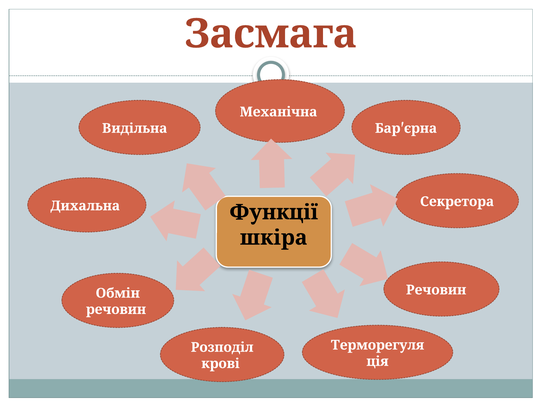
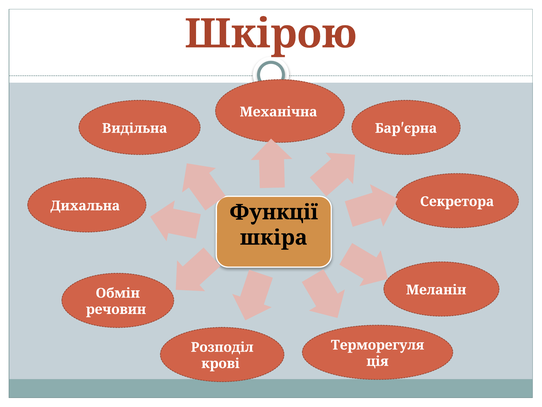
Засмага: Засмага -> Шкірою (271, 34)
Речовин: Речовин -> Меланін (436, 290)
